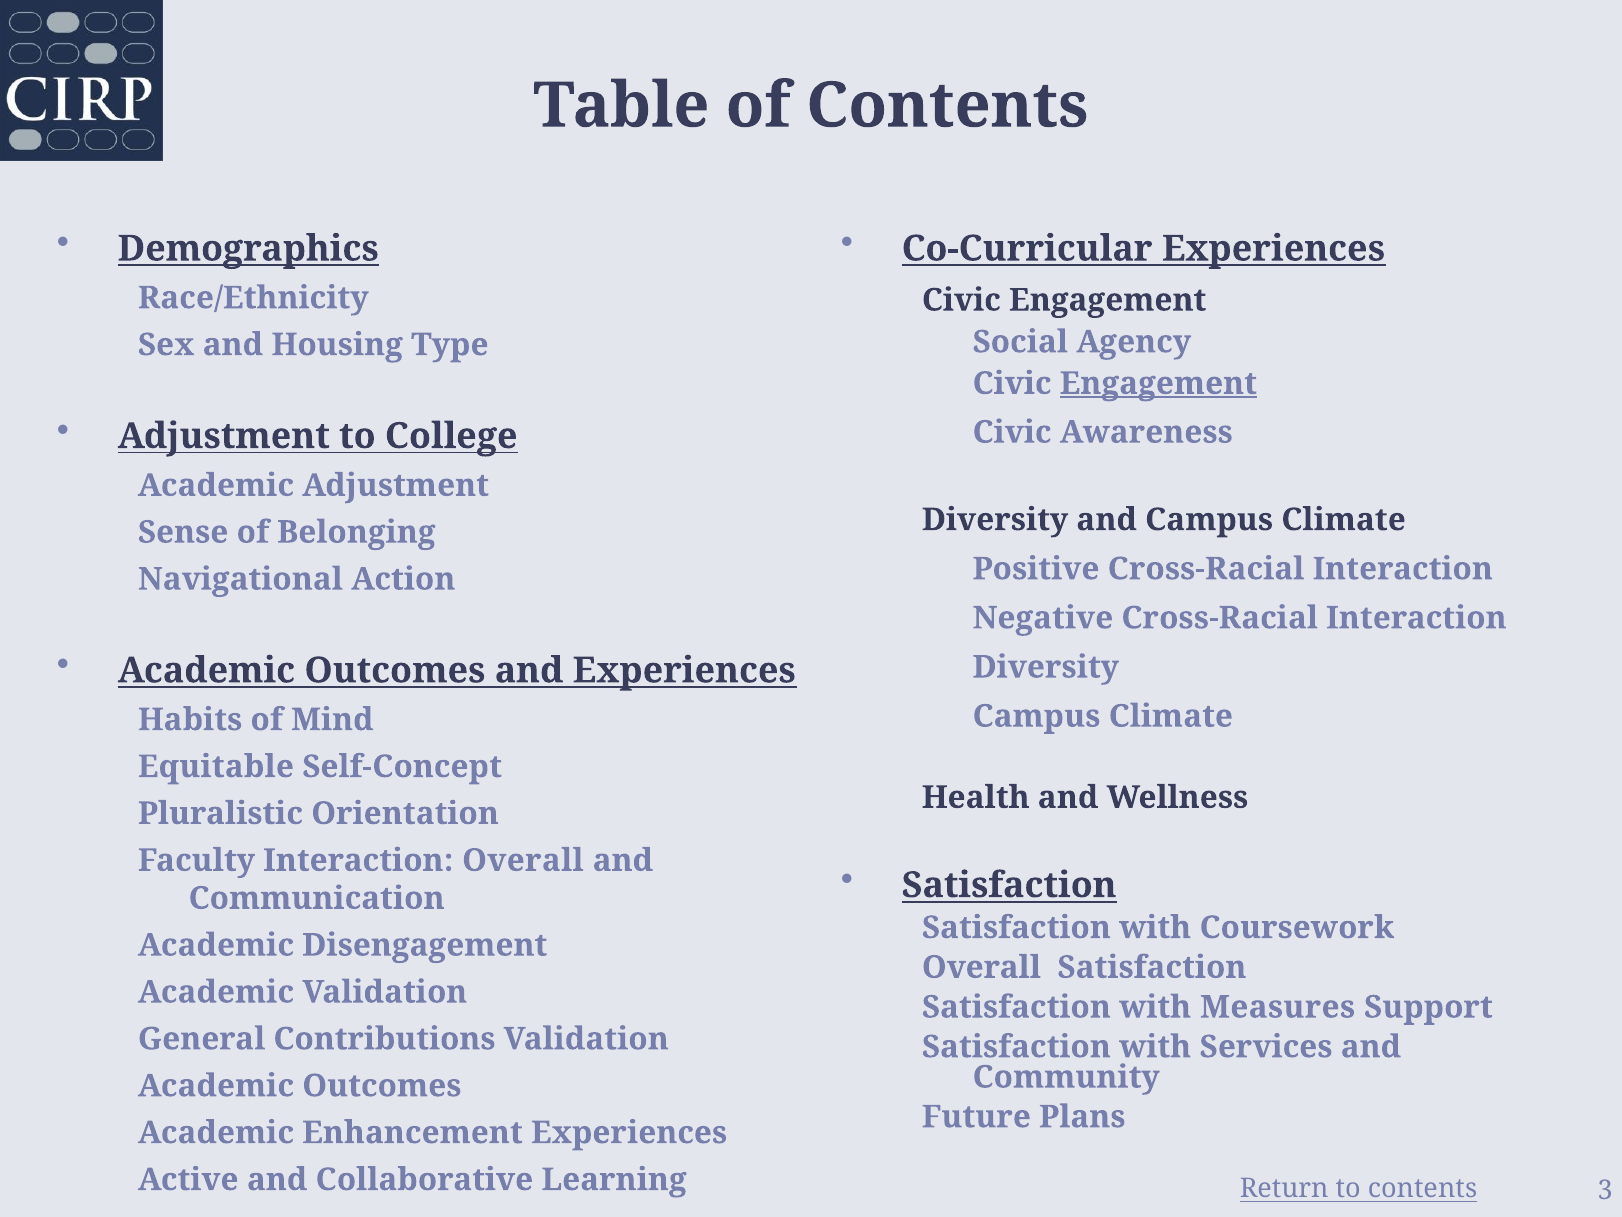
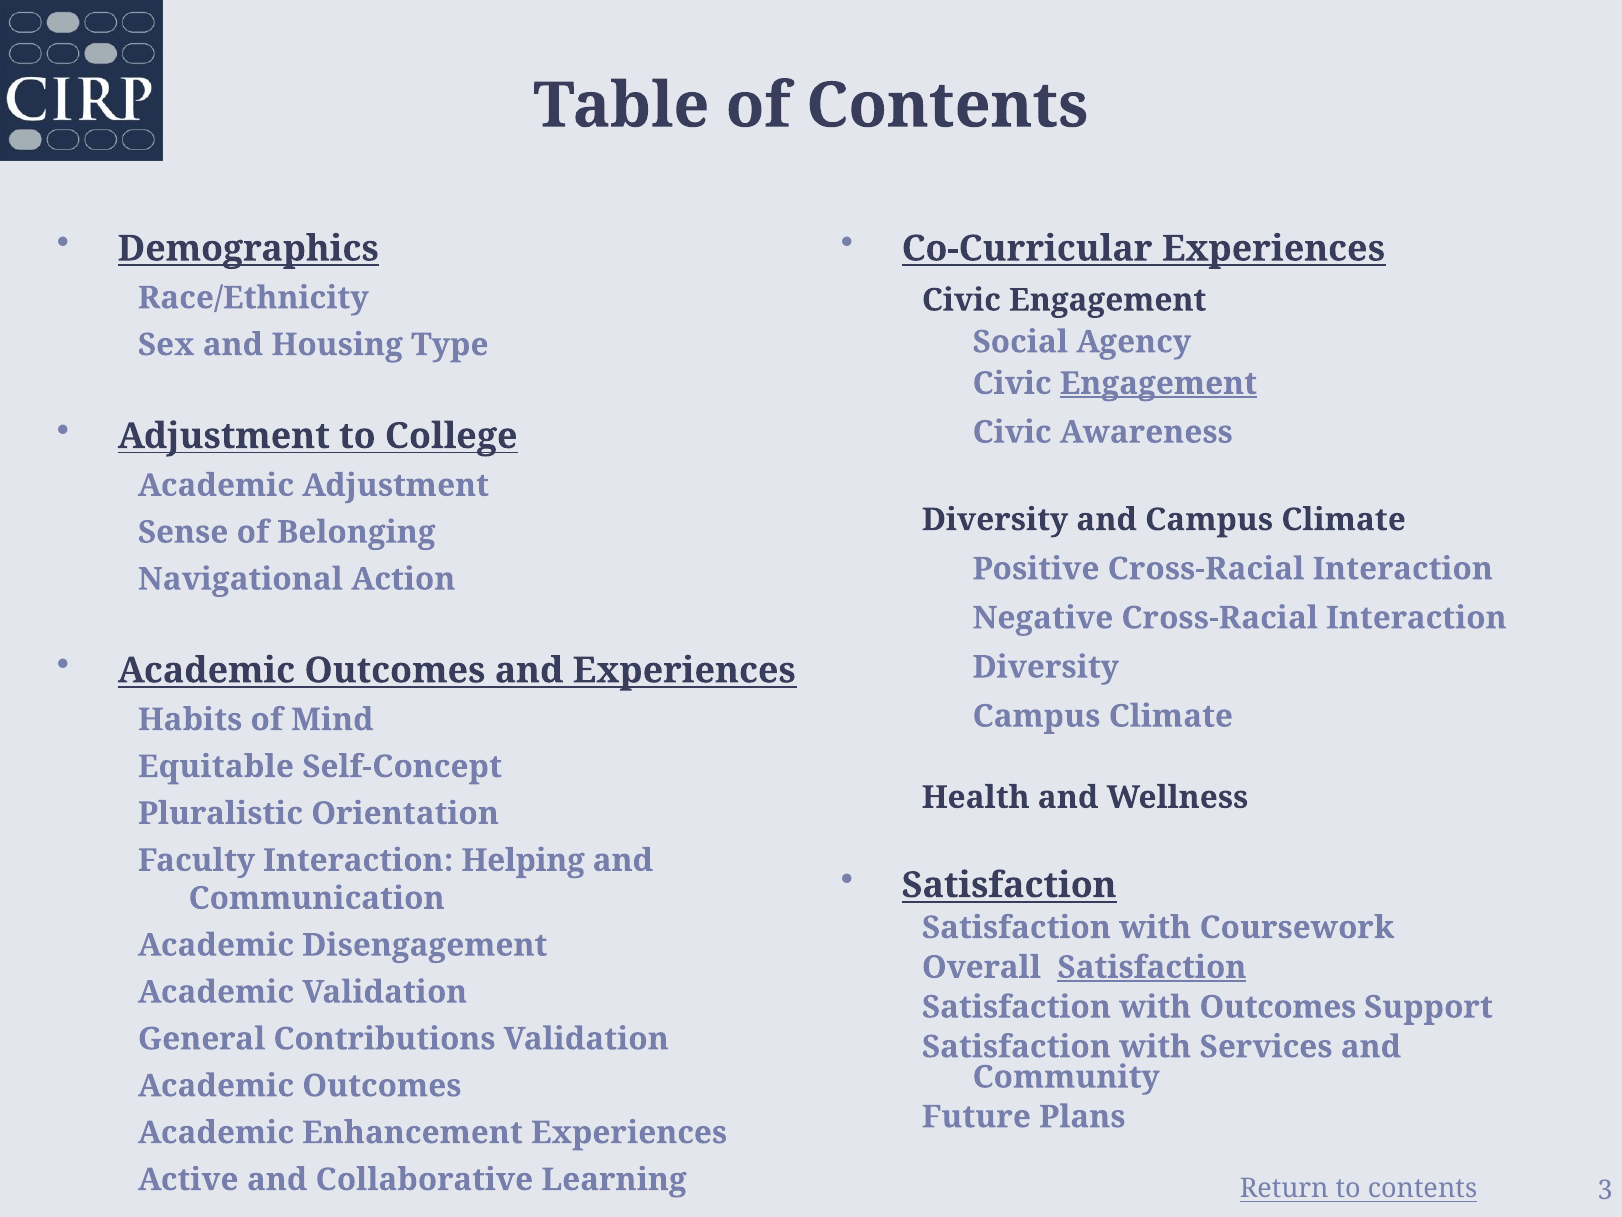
Interaction Overall: Overall -> Helping (523, 860)
Satisfaction underline: none -> present (1152, 967)
with Measures: Measures -> Outcomes (1278, 1007)
